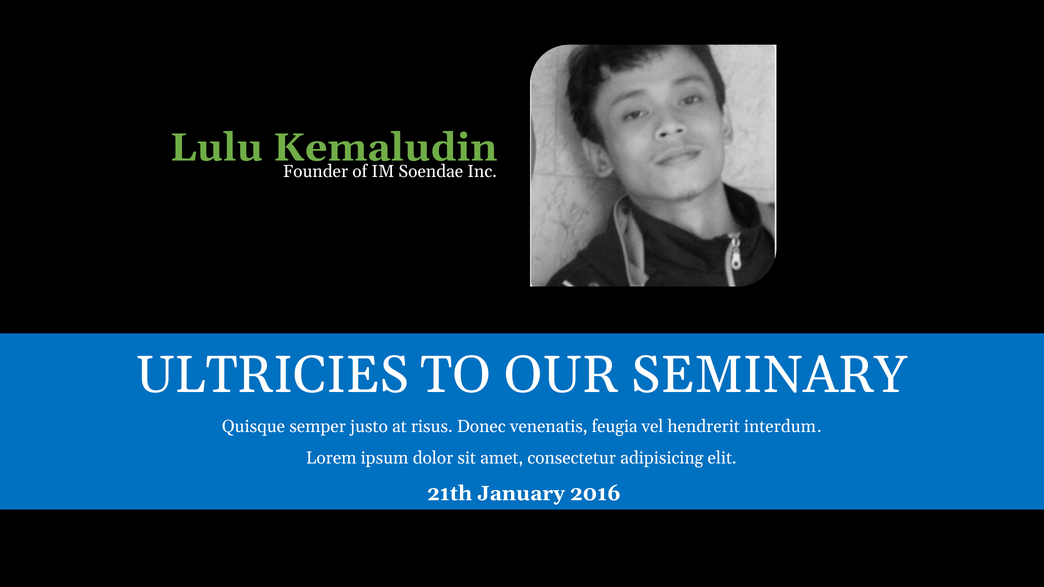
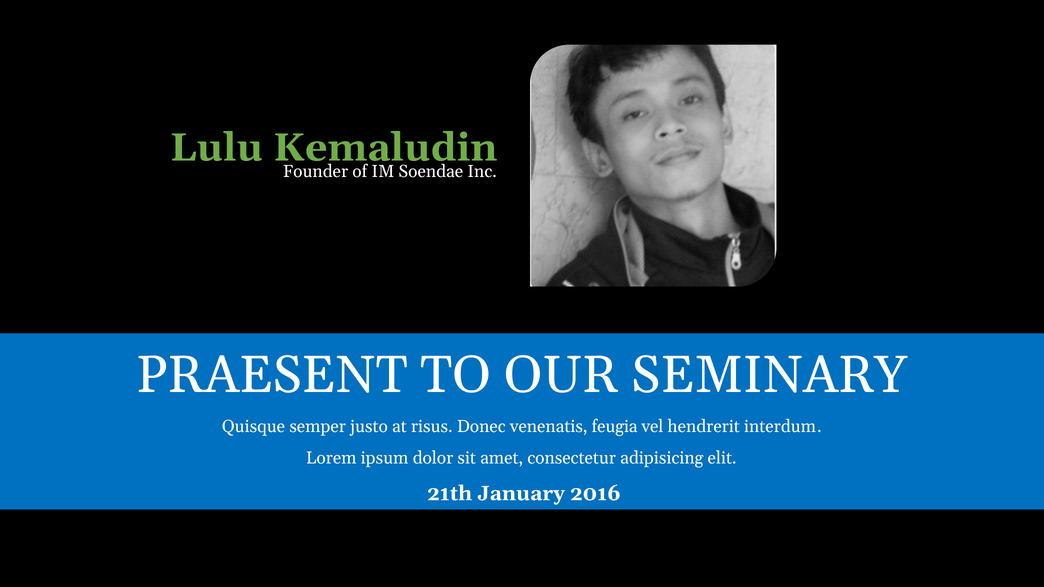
ULTRICIES: ULTRICIES -> PRAESENT (272, 375)
